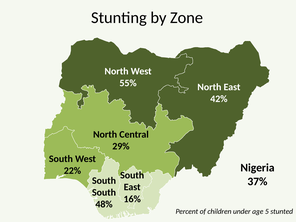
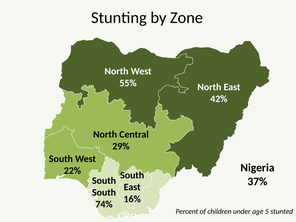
48%: 48% -> 74% (104, 204)
